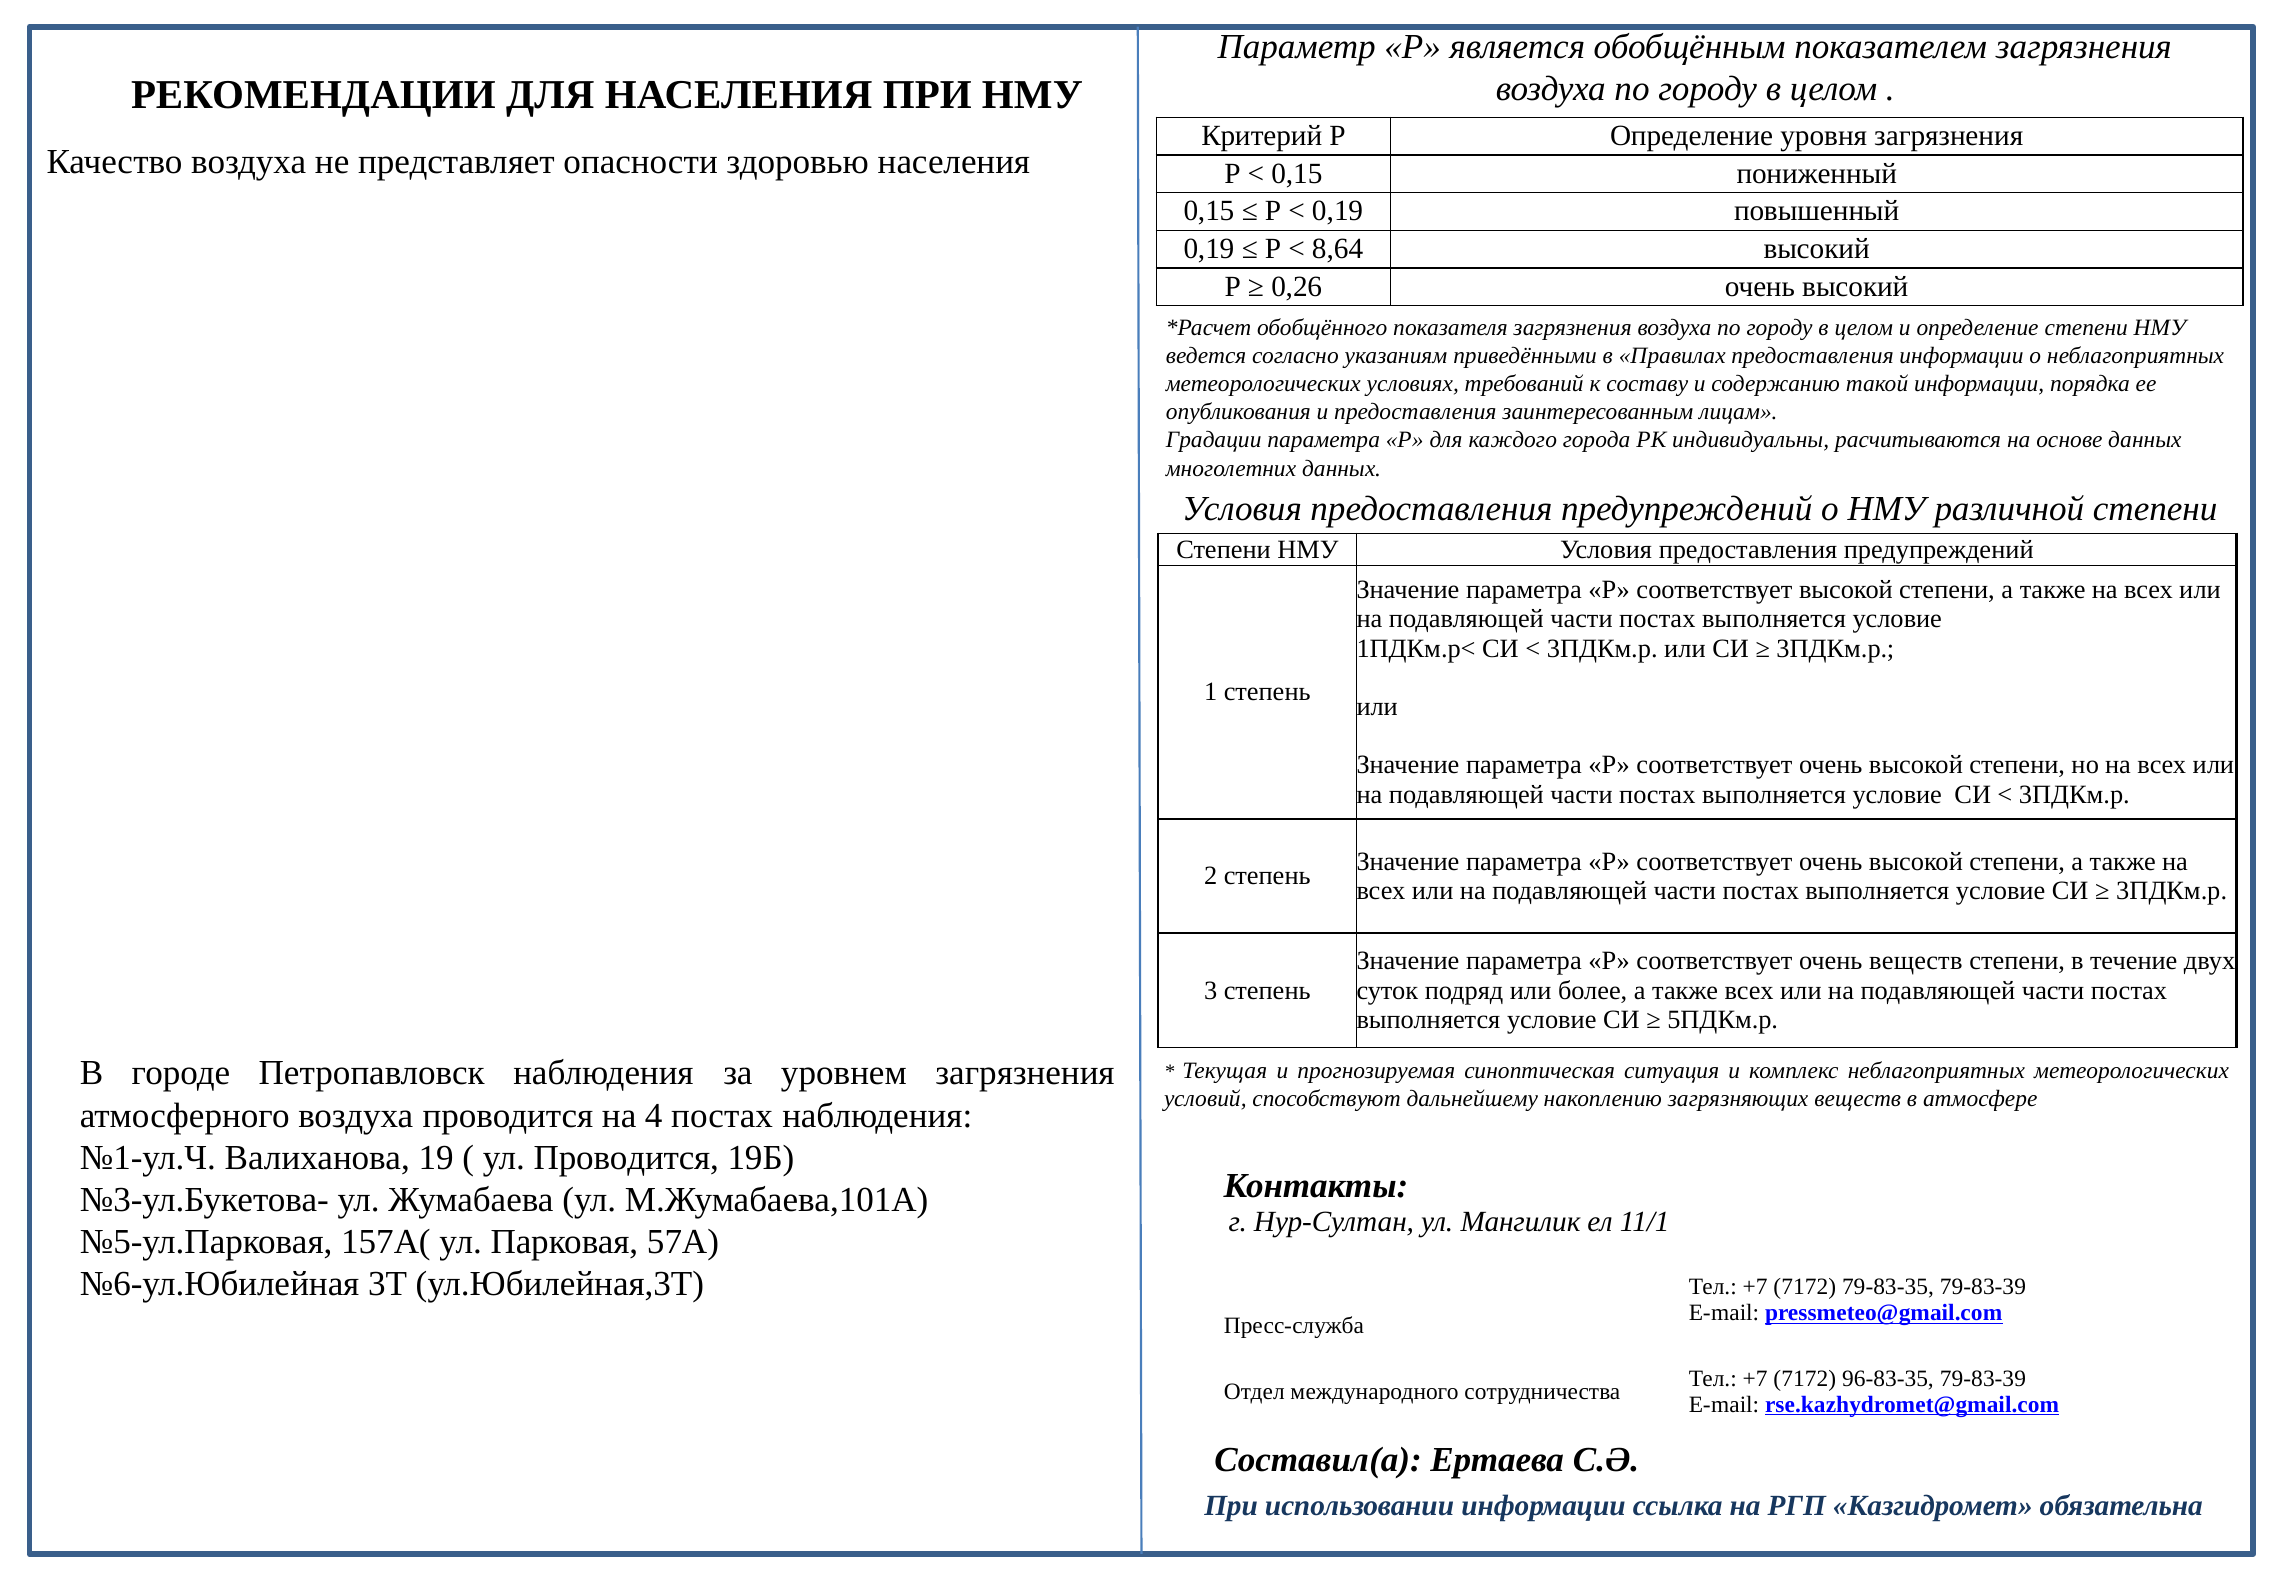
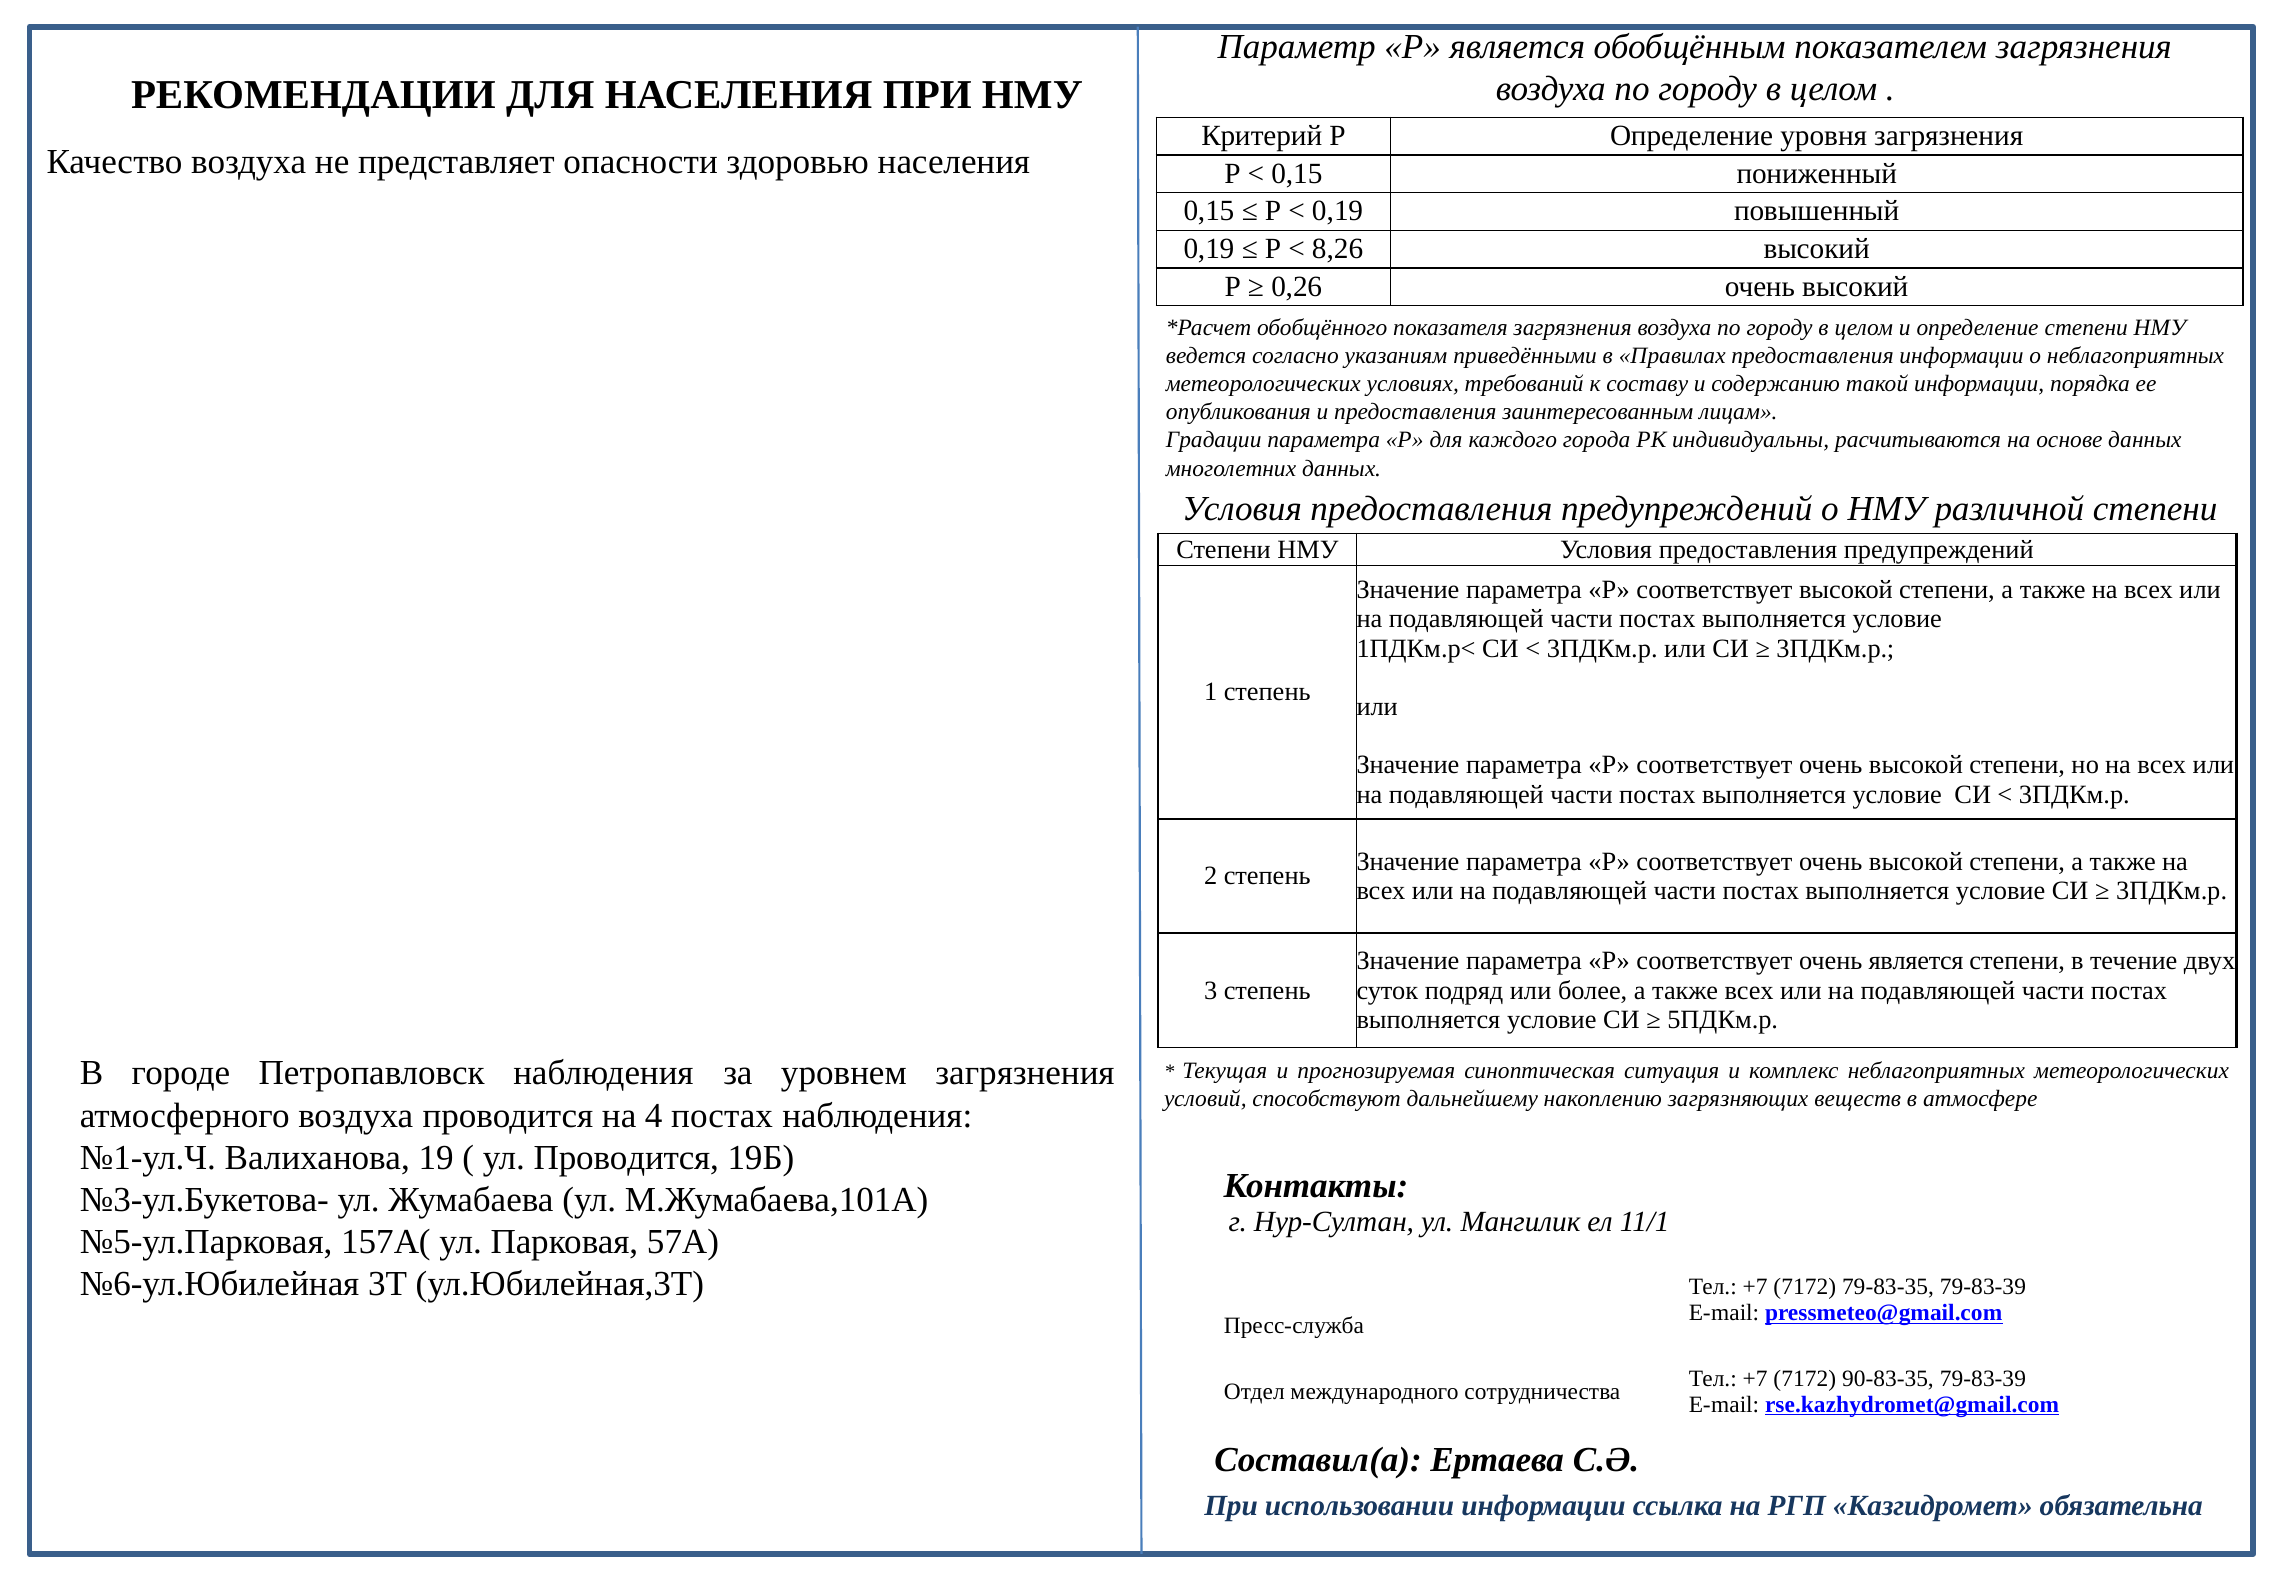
8,64: 8,64 -> 8,26 (1338, 249)
очень веществ: веществ -> является (1916, 961)
96-83-35: 96-83-35 -> 90-83-35 (1888, 1378)
